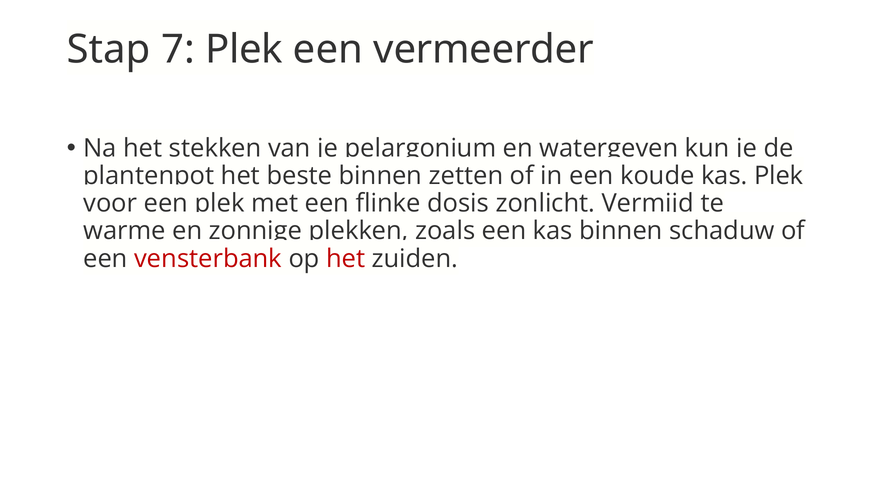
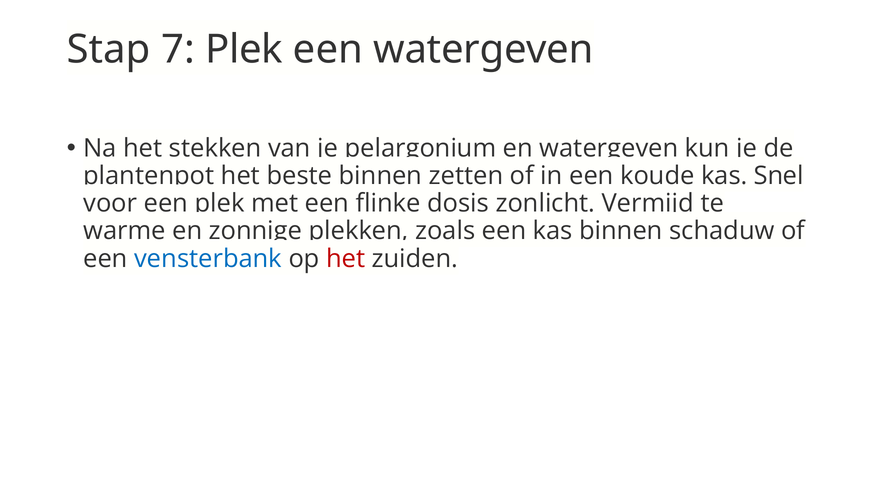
een vermeerder: vermeerder -> watergeven (484, 50)
Plek: Plek -> Snel (779, 176)
vensterbank colour: red -> blue (208, 259)
